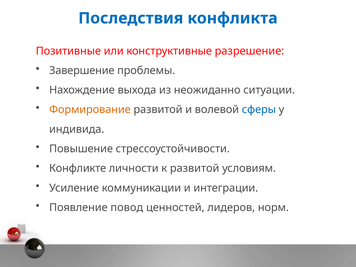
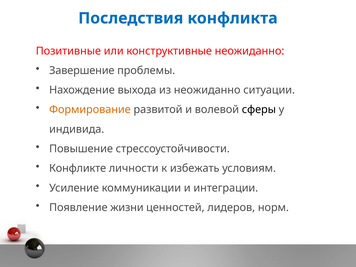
конструктивные разрешение: разрешение -> неожиданно (250, 51)
сферы colour: blue -> black (259, 110)
к развитой: развитой -> избежать (195, 168)
повод: повод -> жизни (127, 207)
